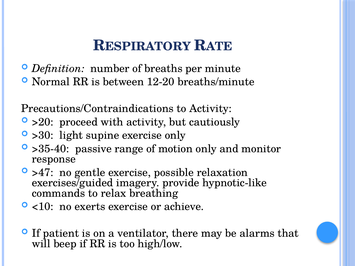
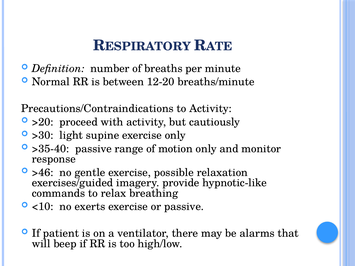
>47: >47 -> >46 (43, 173)
or achieve: achieve -> passive (184, 207)
